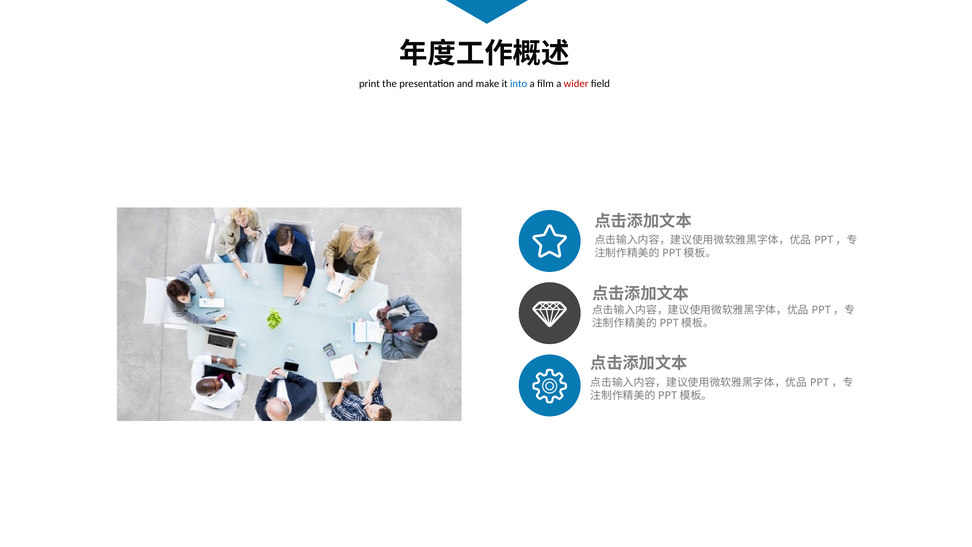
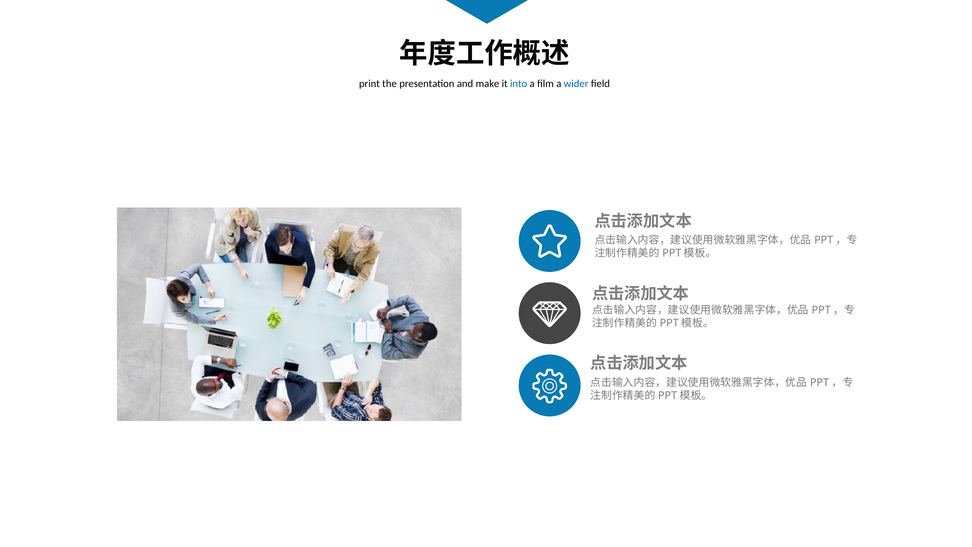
wider colour: red -> blue (576, 84)
